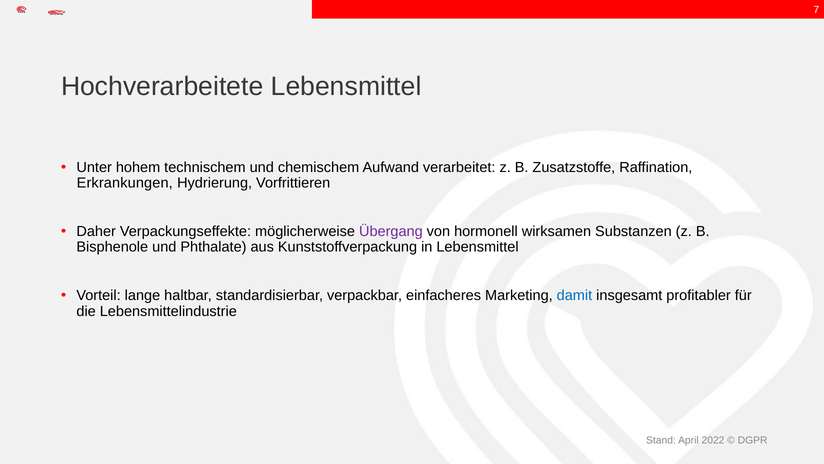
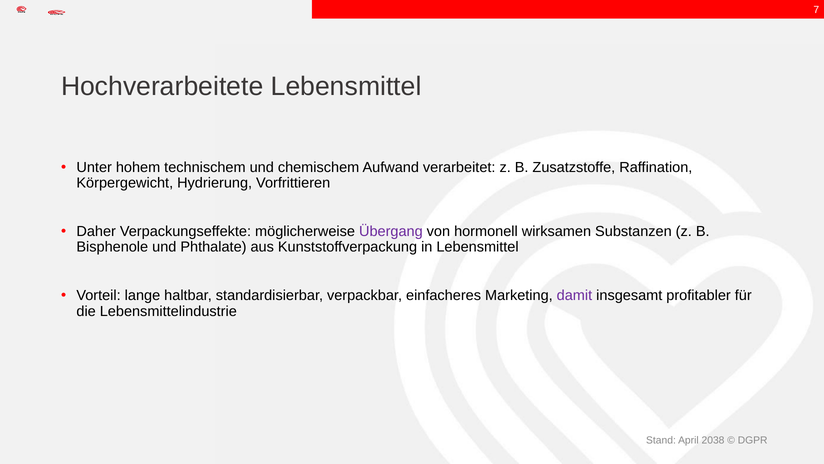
Erkrankungen: Erkrankungen -> Körpergewicht (125, 183)
damit colour: blue -> purple (574, 295)
2022: 2022 -> 2038 (713, 440)
